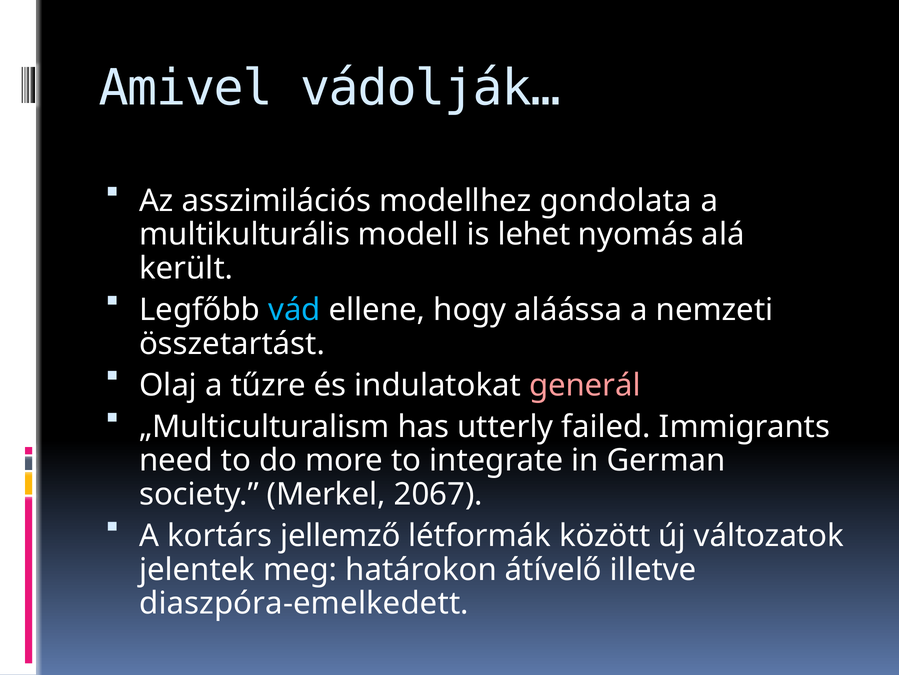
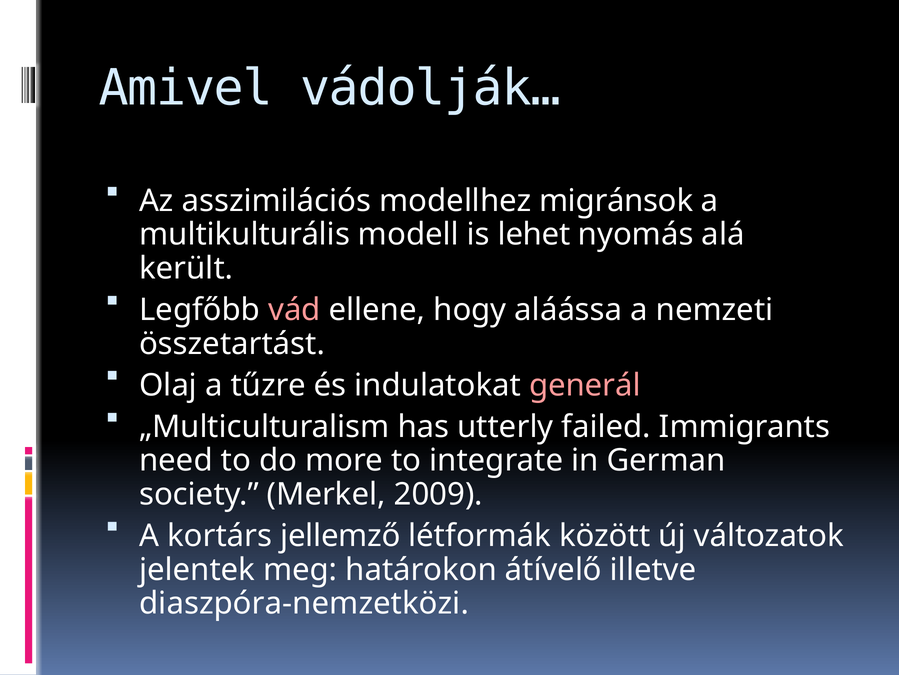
gondolata: gondolata -> migránsok (616, 201)
vád colour: light blue -> pink (294, 310)
2067: 2067 -> 2009 (438, 494)
diaszpóra-emelkedett: diaszpóra-emelkedett -> diaszpóra-nemzetközi (304, 603)
